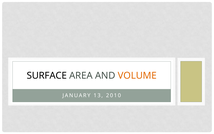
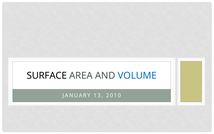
VOLUME colour: orange -> blue (137, 75)
